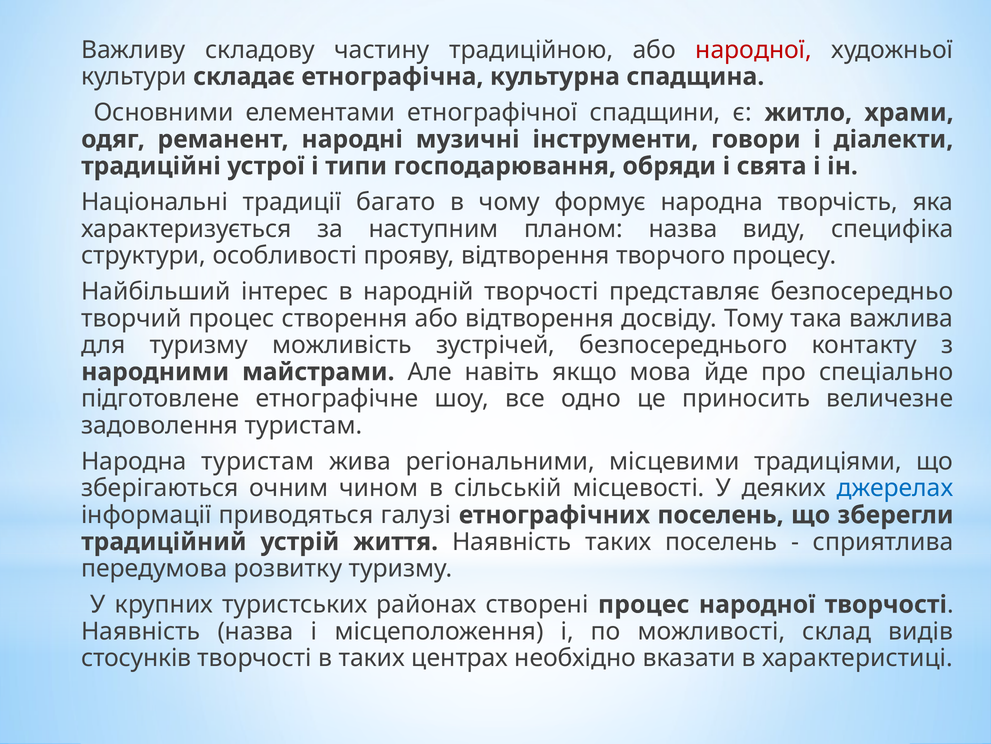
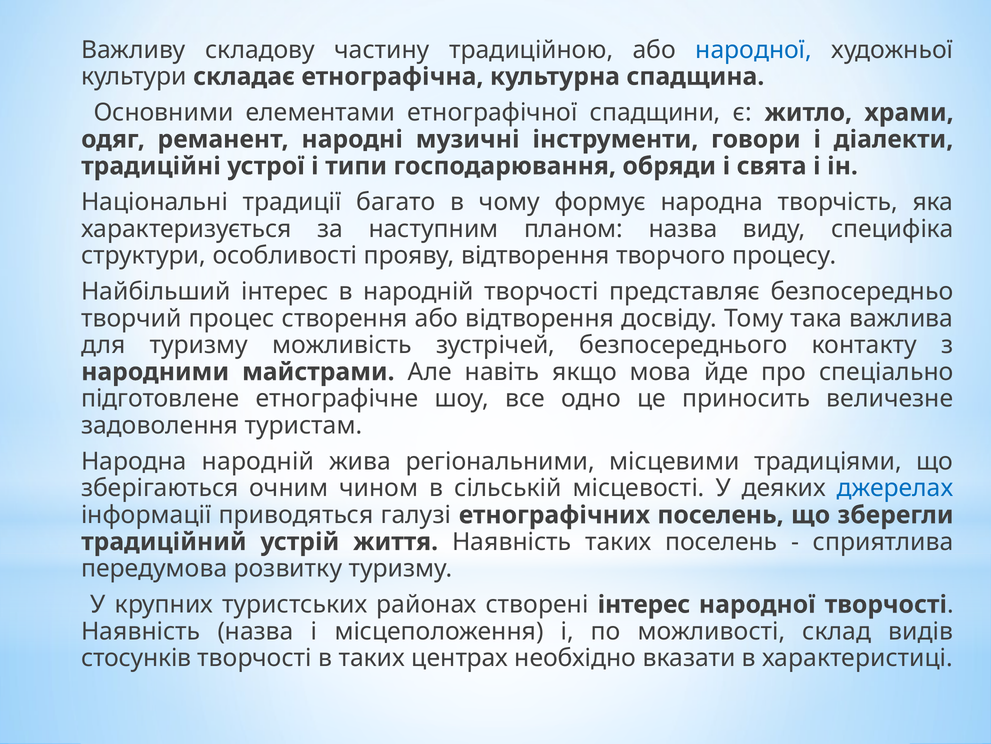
народної colour: red -> blue (754, 50)
Народна туристам: туристам -> народній (258, 461)
створені процес: процес -> інтерес (644, 604)
